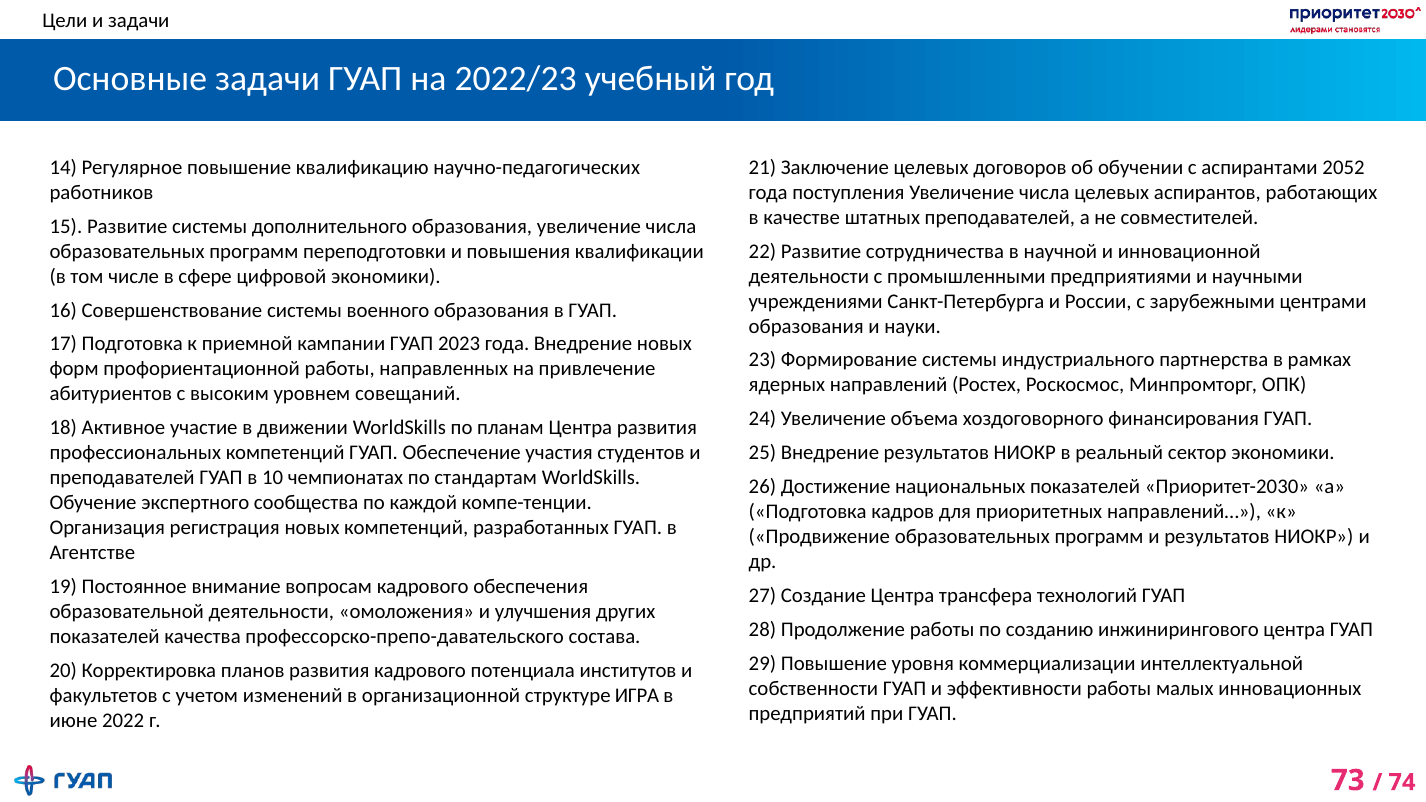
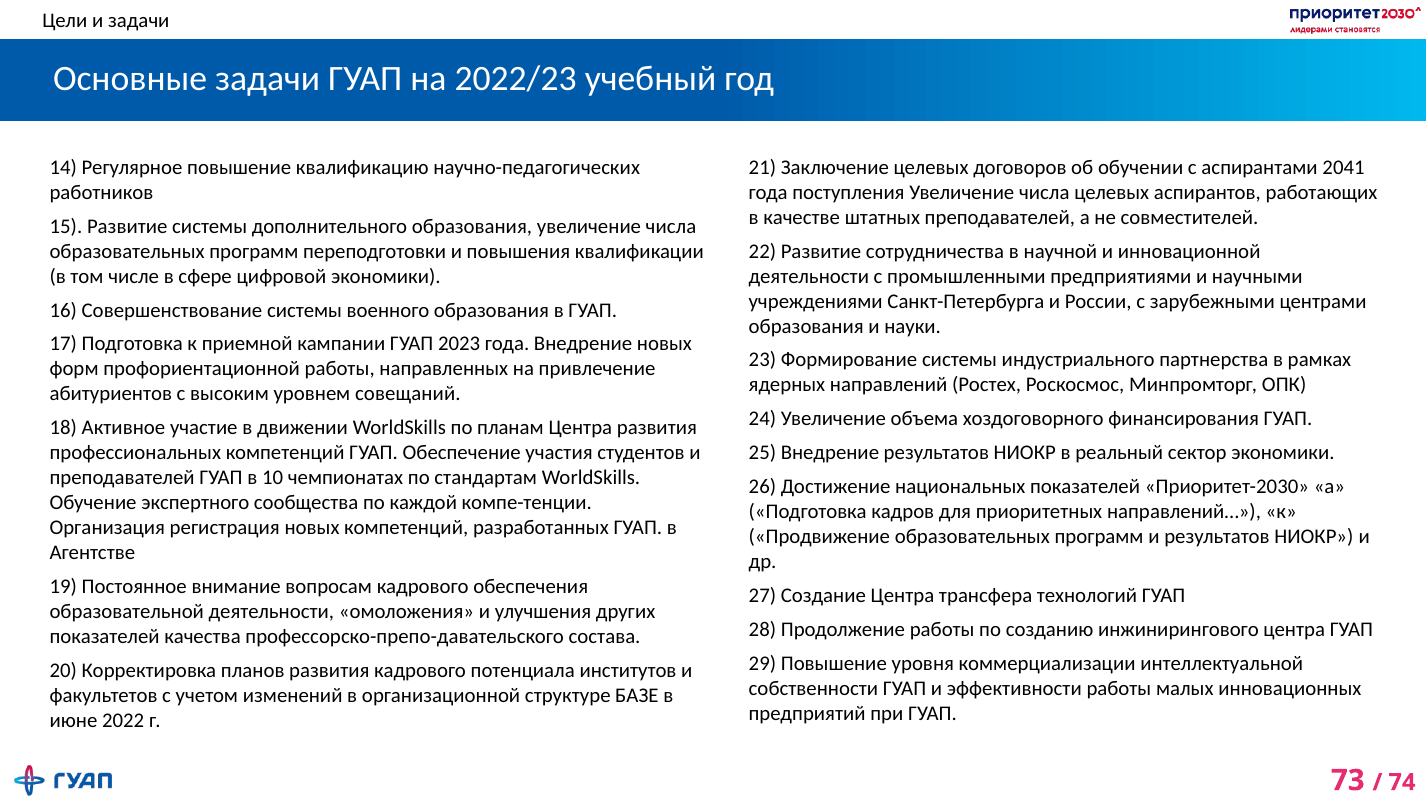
2052: 2052 -> 2041 (1344, 167)
ИГРА: ИГРА -> БАЗЕ (637, 696)
